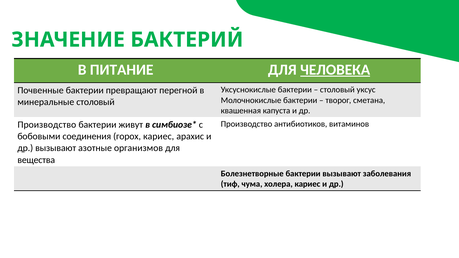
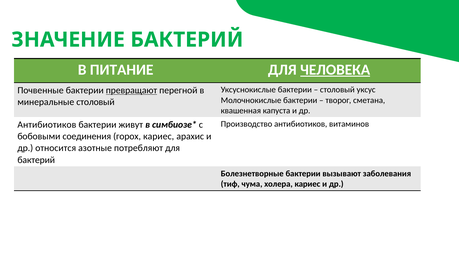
превращают underline: none -> present (131, 90)
Производство: Производство -> Антибиотиков (47, 125)
др вызывают: вызывают -> относится (56, 148)
организмов: организмов -> потребляют (138, 148)
вещества: вещества -> бактерий (36, 160)
